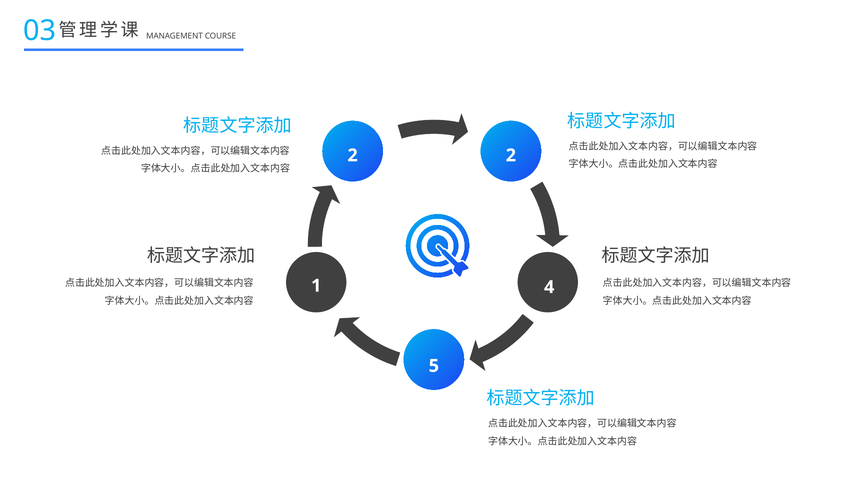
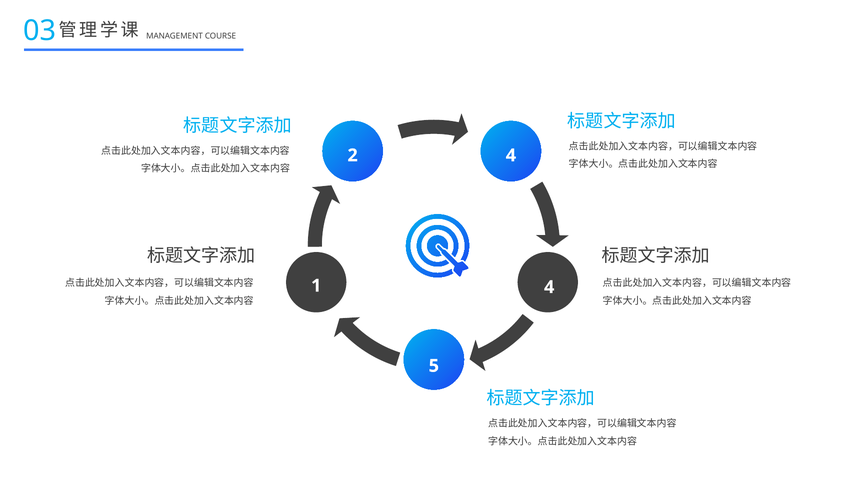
2 2: 2 -> 4 (511, 155)
